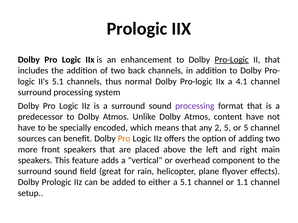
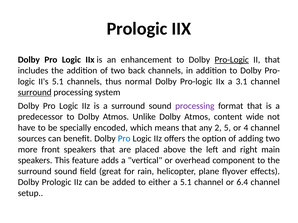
4.1: 4.1 -> 3.1 (242, 82)
surround underline: none -> present (35, 93)
content have: have -> wide (255, 117)
or 5: 5 -> 4 (246, 128)
Pro colour: orange -> blue (124, 139)
1.1: 1.1 -> 6.4 (242, 183)
